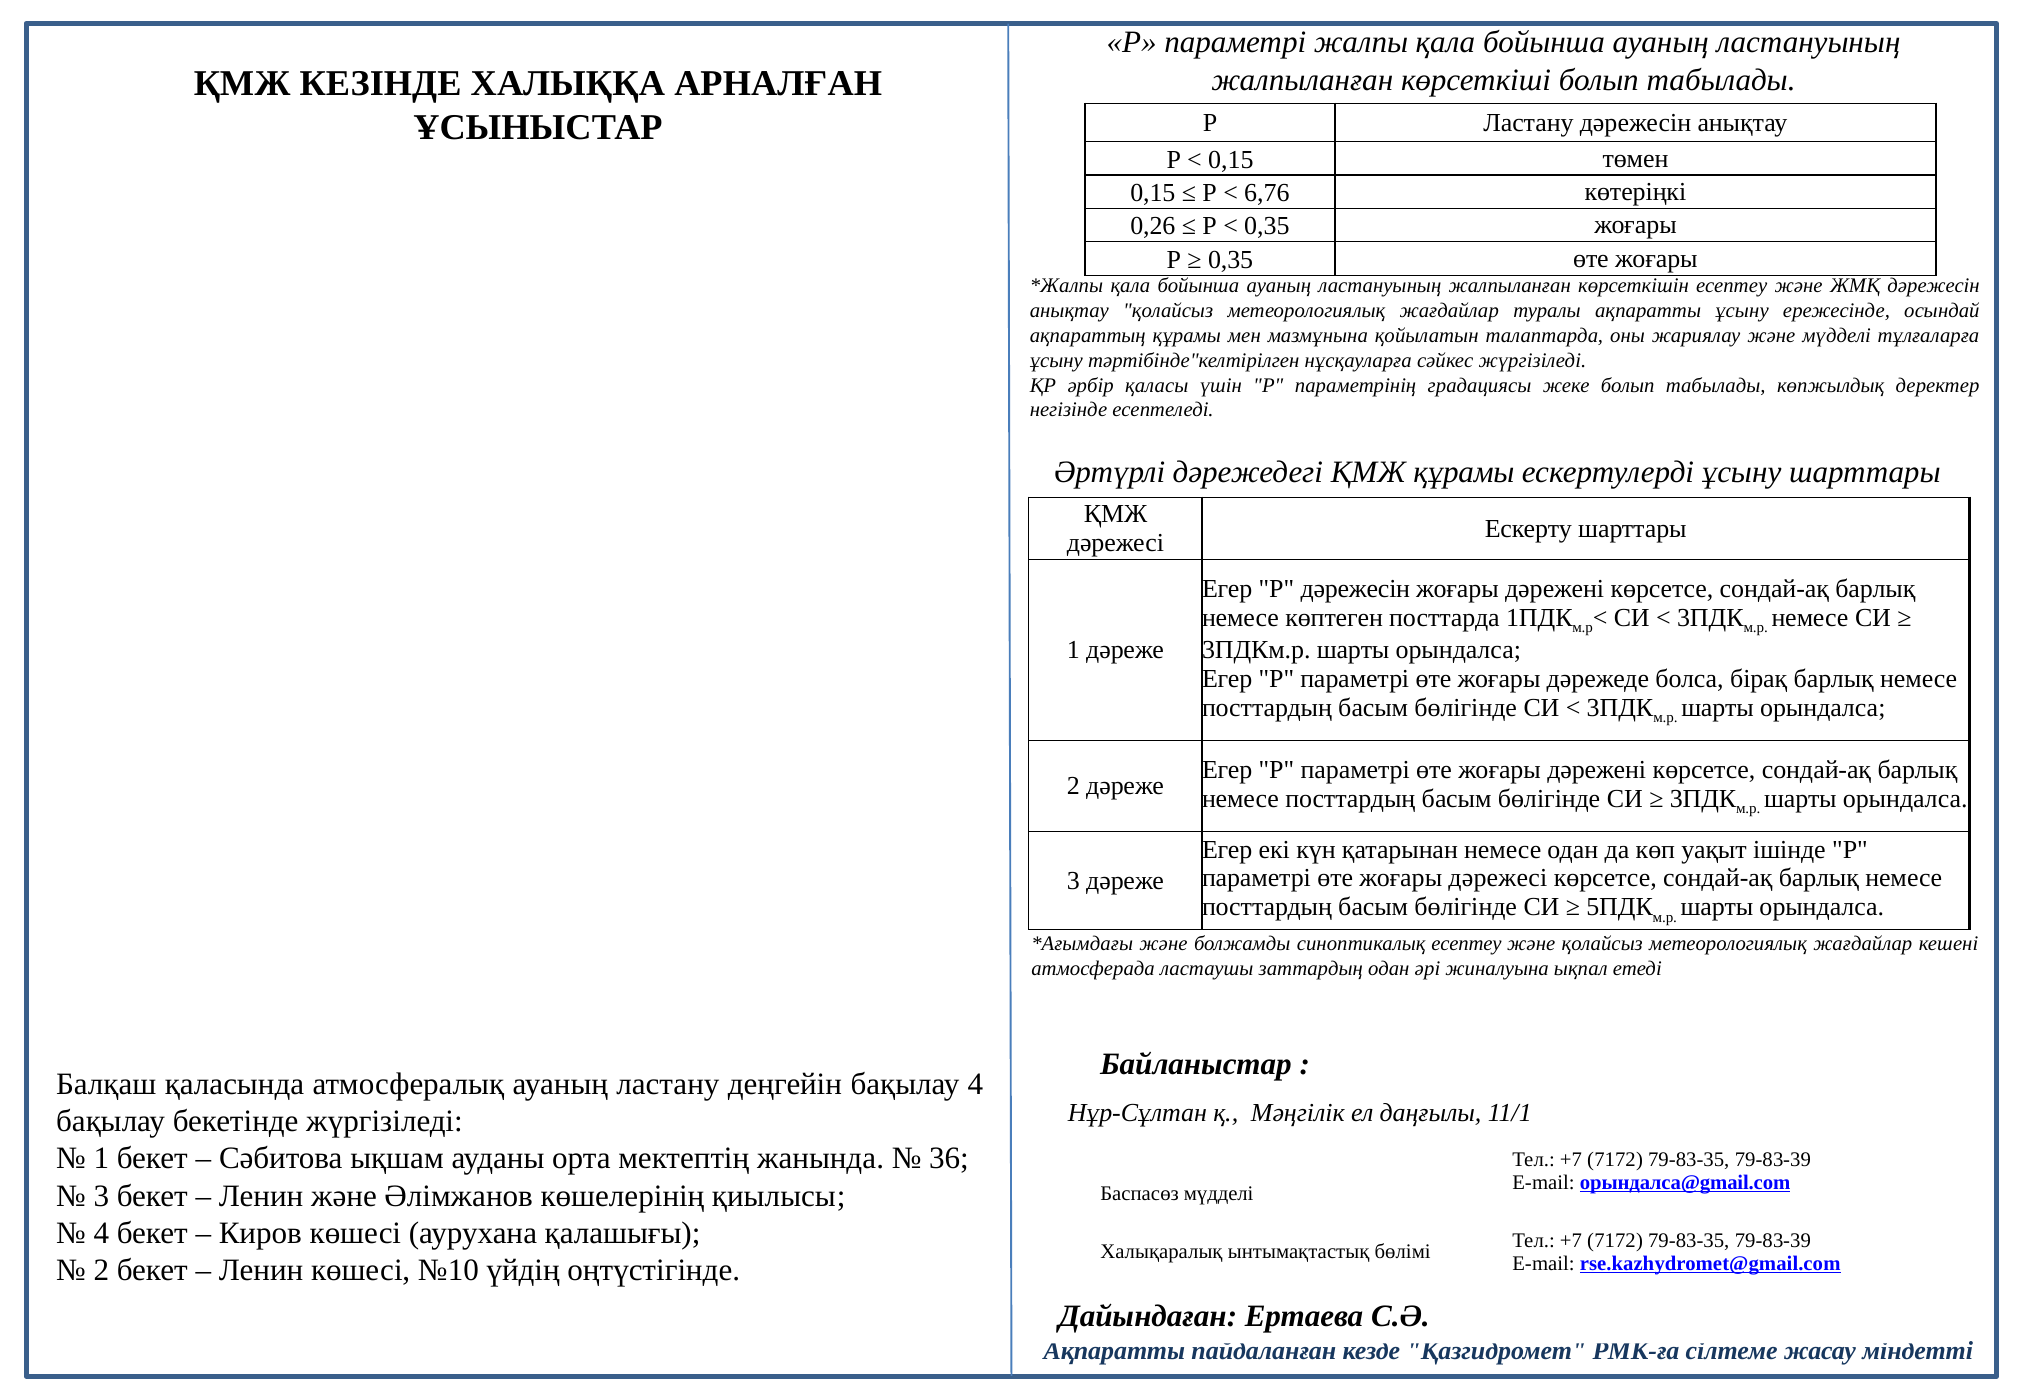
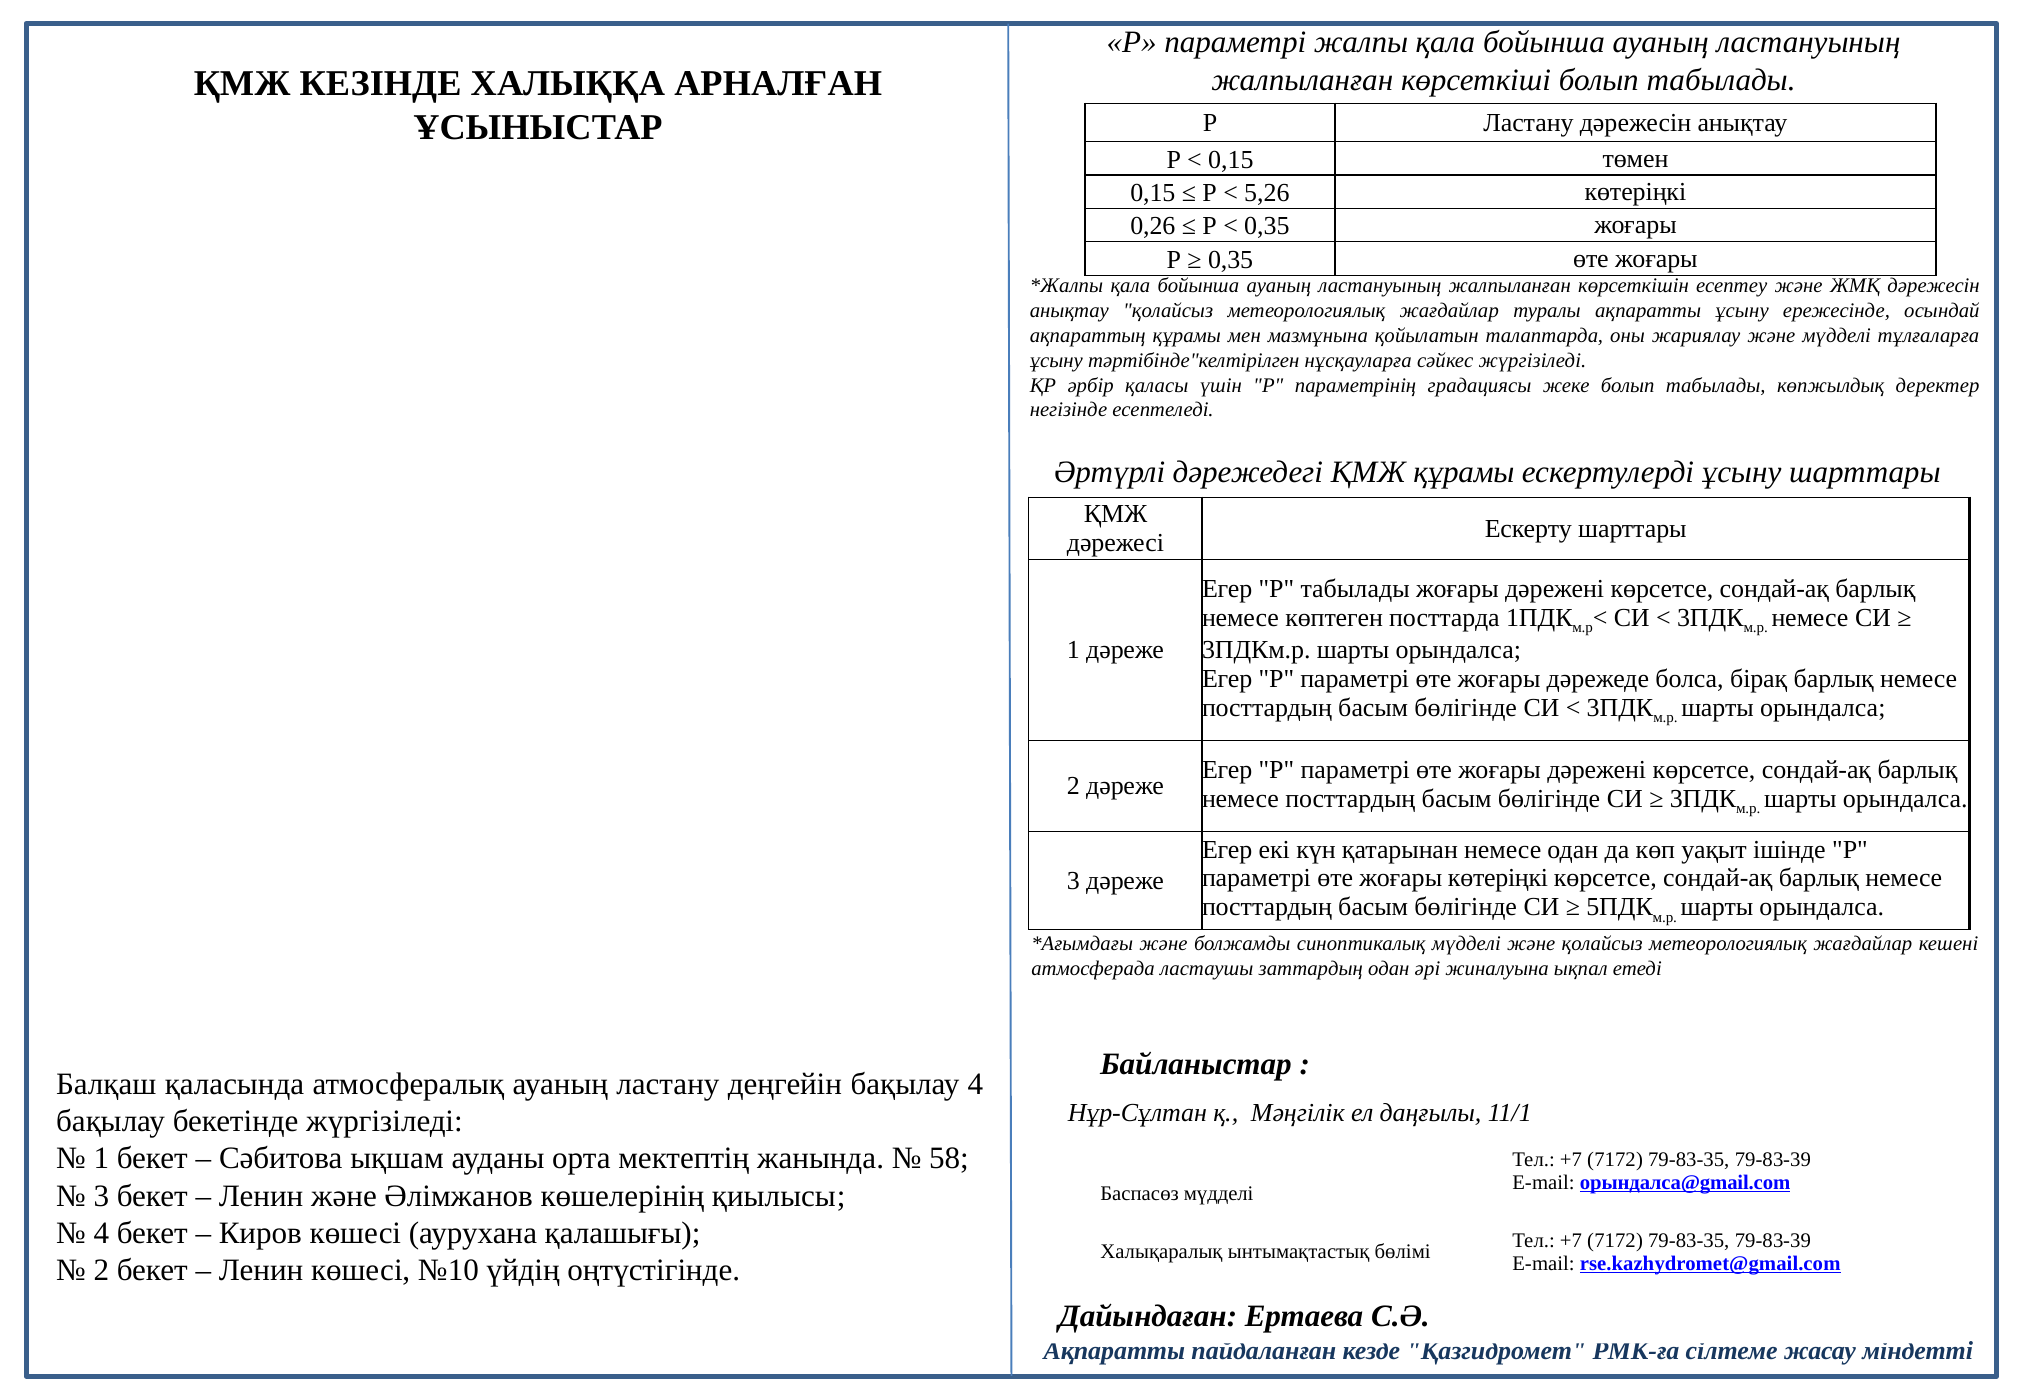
6,76: 6,76 -> 5,26 (1267, 193)
Р дәрежесін: дәрежесін -> табылады (1355, 589)
жоғары дәрежесі: дәрежесі -> көтеріңкі (1498, 879)
синоптикалық есептеу: есептеу -> мүдделі (1466, 944)
36: 36 -> 58 (949, 1159)
